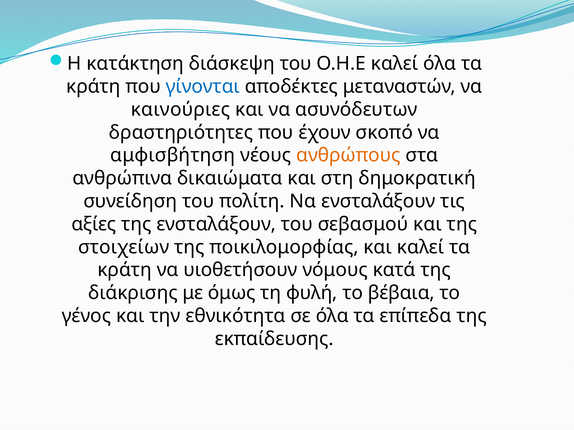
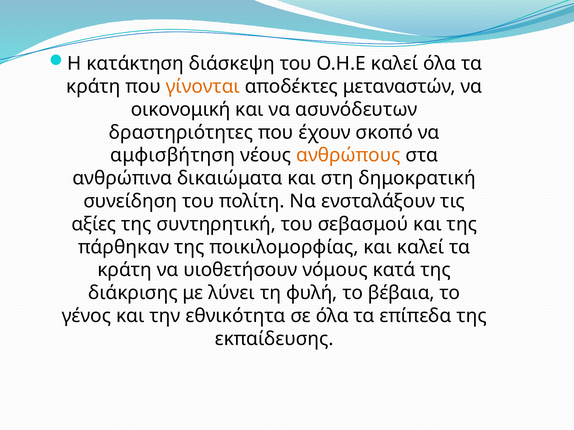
γίνονται colour: blue -> orange (203, 87)
καινούριες: καινούριες -> οικονομική (181, 110)
της ενσταλάξουν: ενσταλάξουν -> συντηρητική (216, 224)
στοιχείων: στοιχείων -> πάρθηκαν (124, 247)
όμως: όμως -> λύνει (232, 293)
